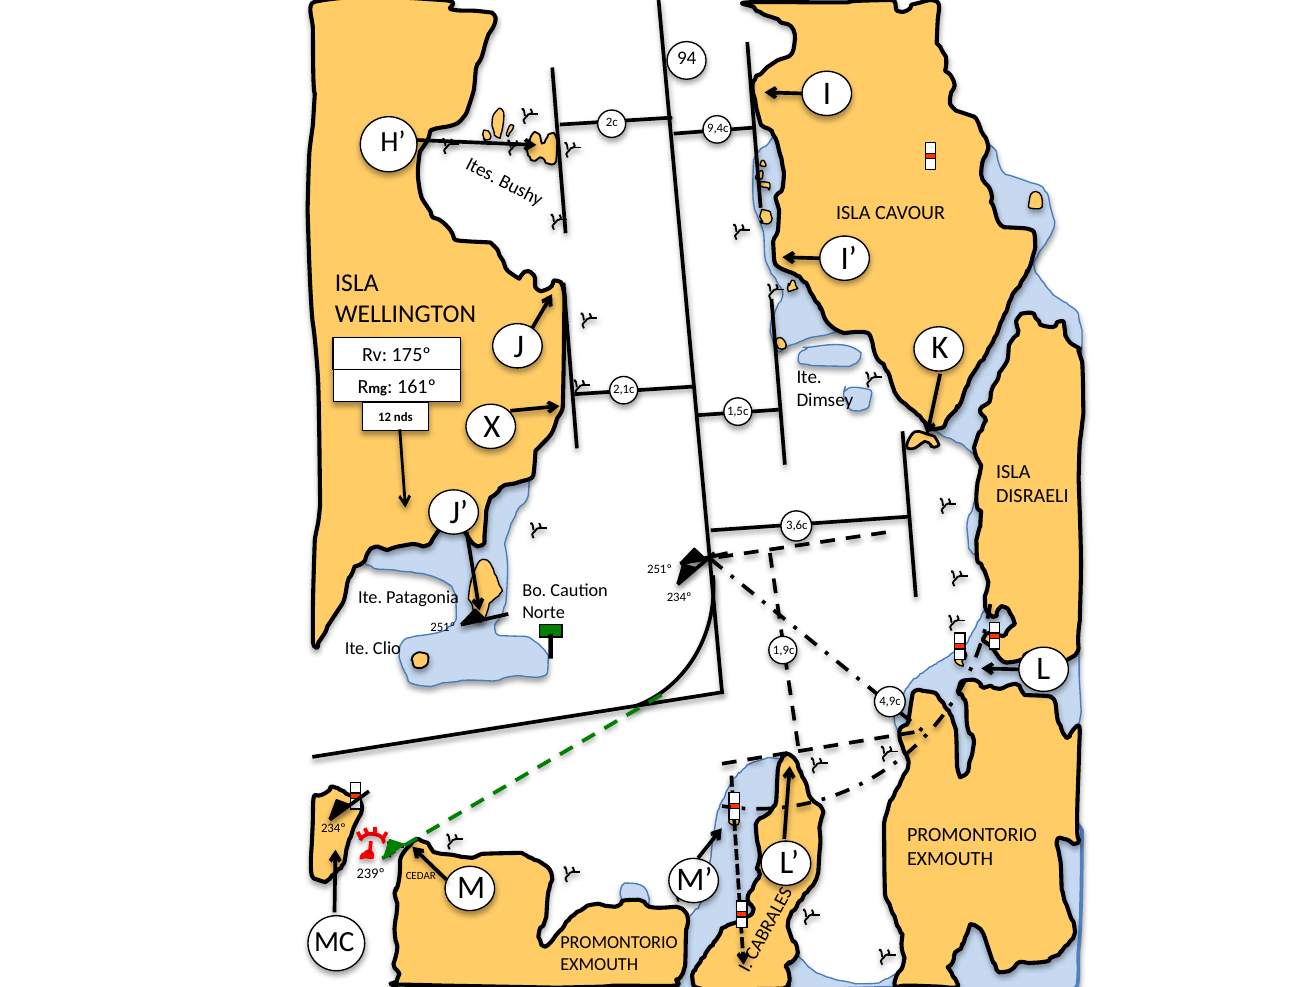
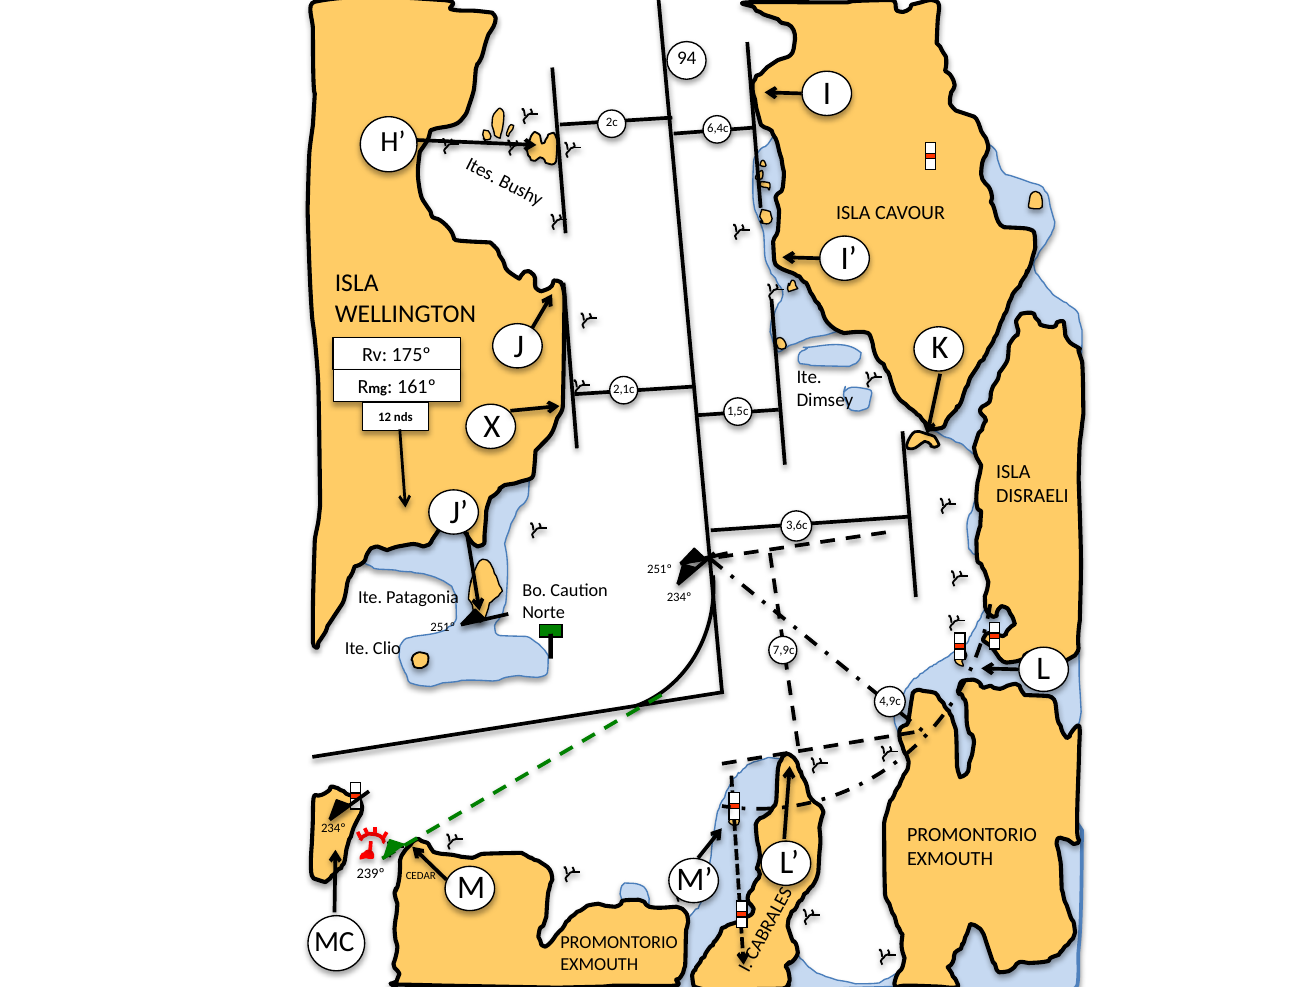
9,4c: 9,4c -> 6,4c (718, 128)
1,9c: 1,9c -> 7,9c (784, 650)
